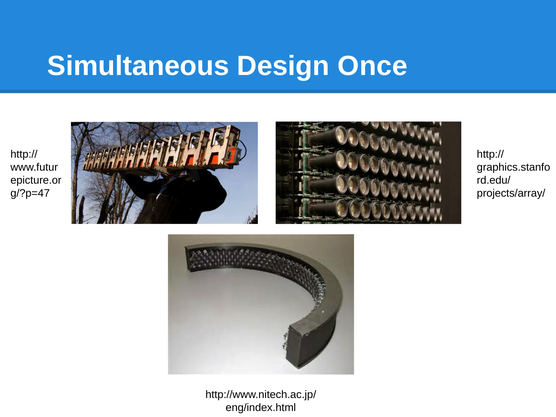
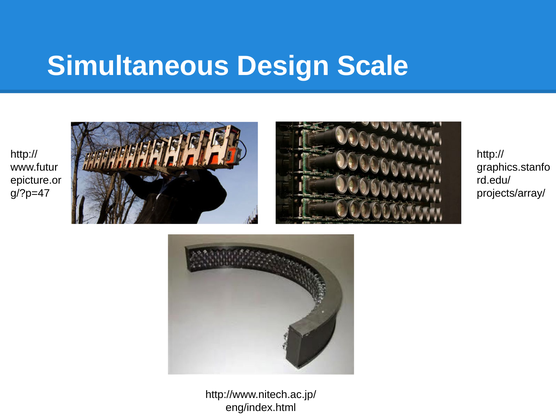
Once: Once -> Scale (373, 66)
